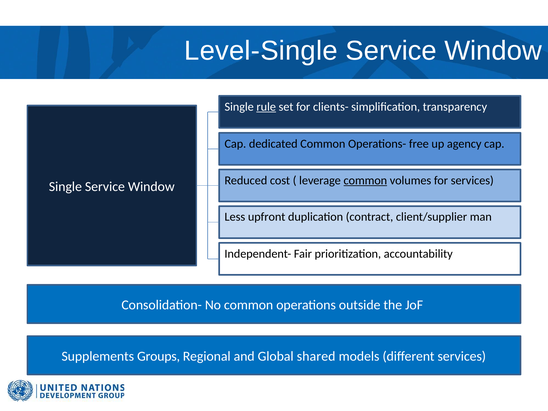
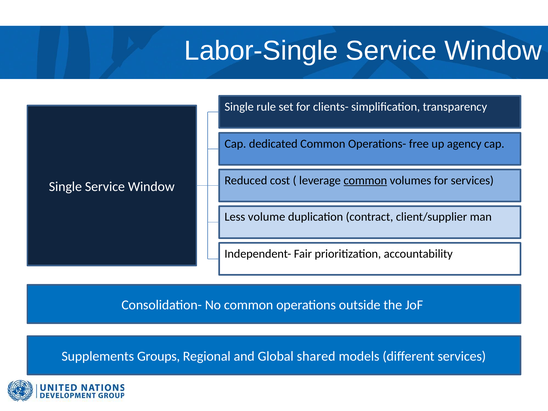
Level-Single: Level-Single -> Labor-Single (261, 51)
rule underline: present -> none (266, 107)
upfront: upfront -> volume (267, 217)
